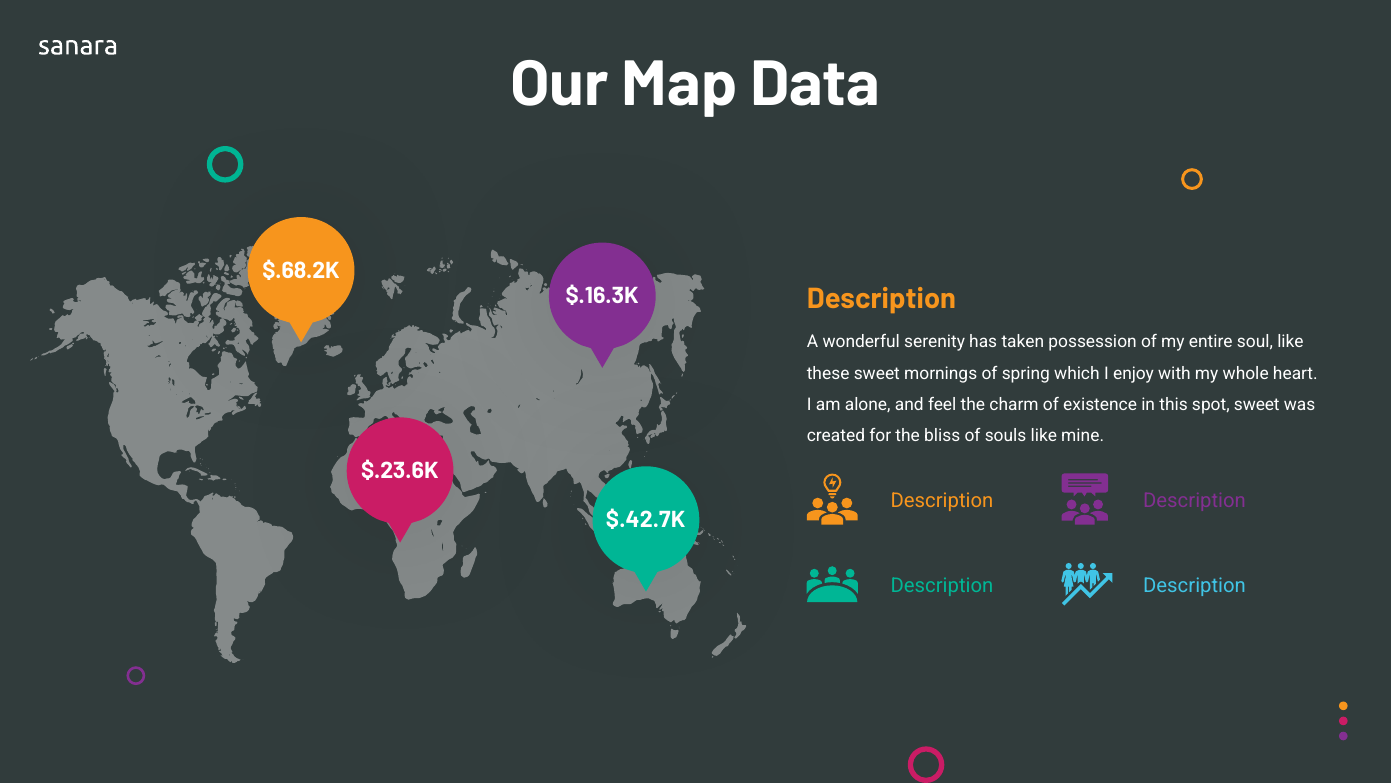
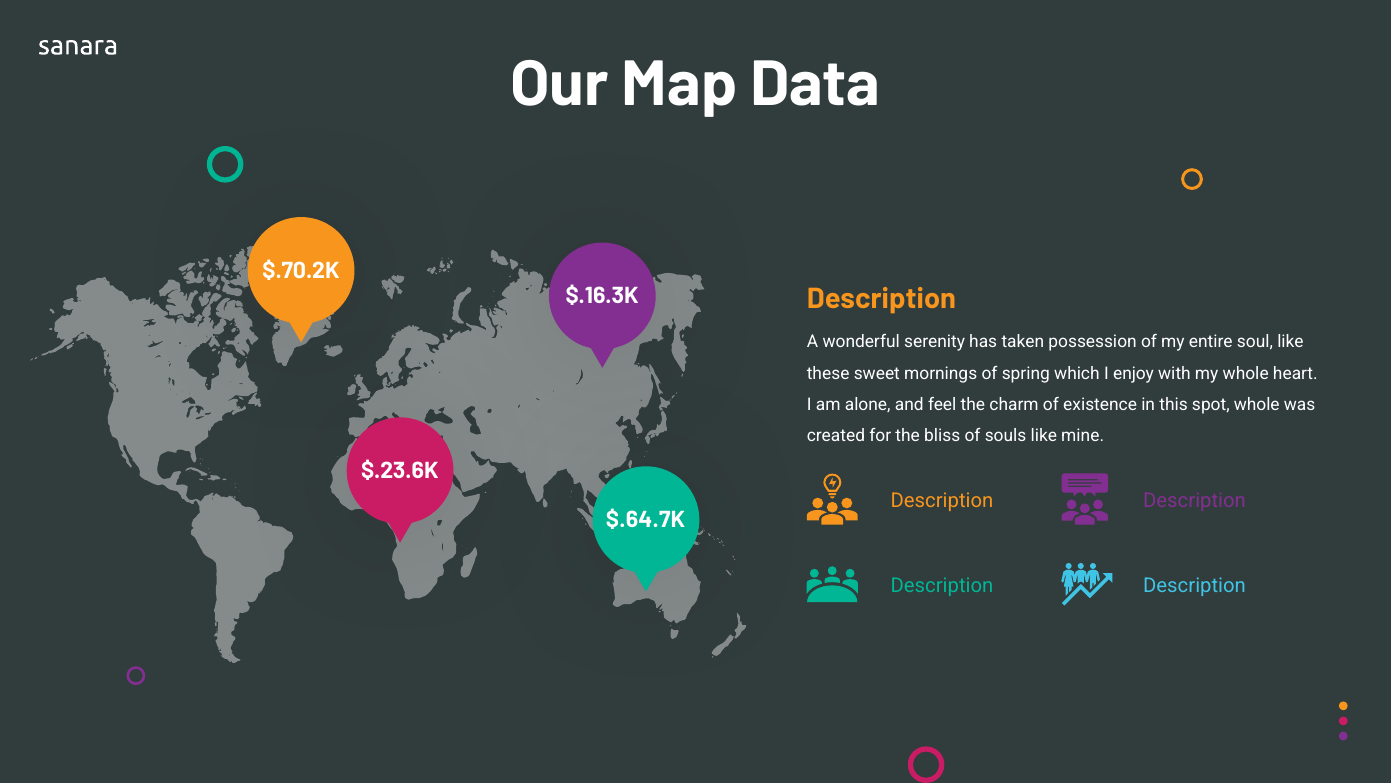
$.68.2K: $.68.2K -> $.70.2K (301, 270)
spot sweet: sweet -> whole (1257, 404)
$.42.7K: $.42.7K -> $.64.7K (646, 520)
